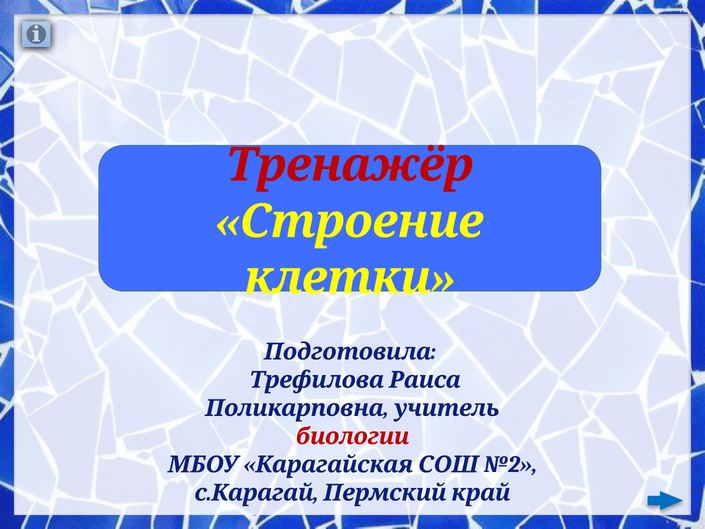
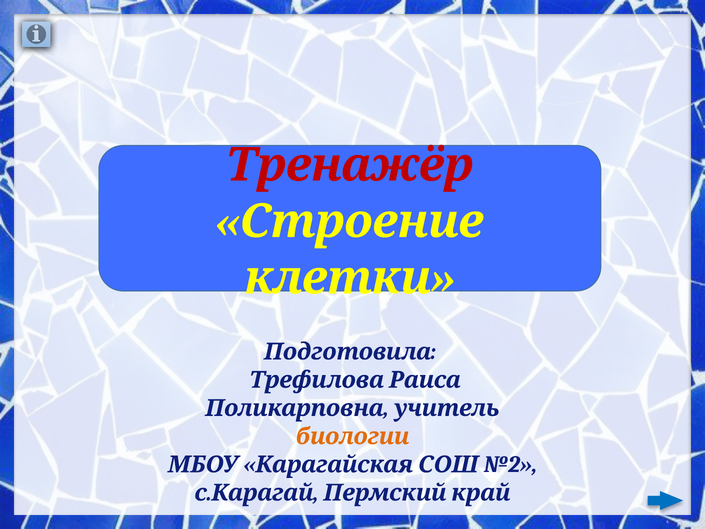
биологии colour: red -> orange (353, 436)
